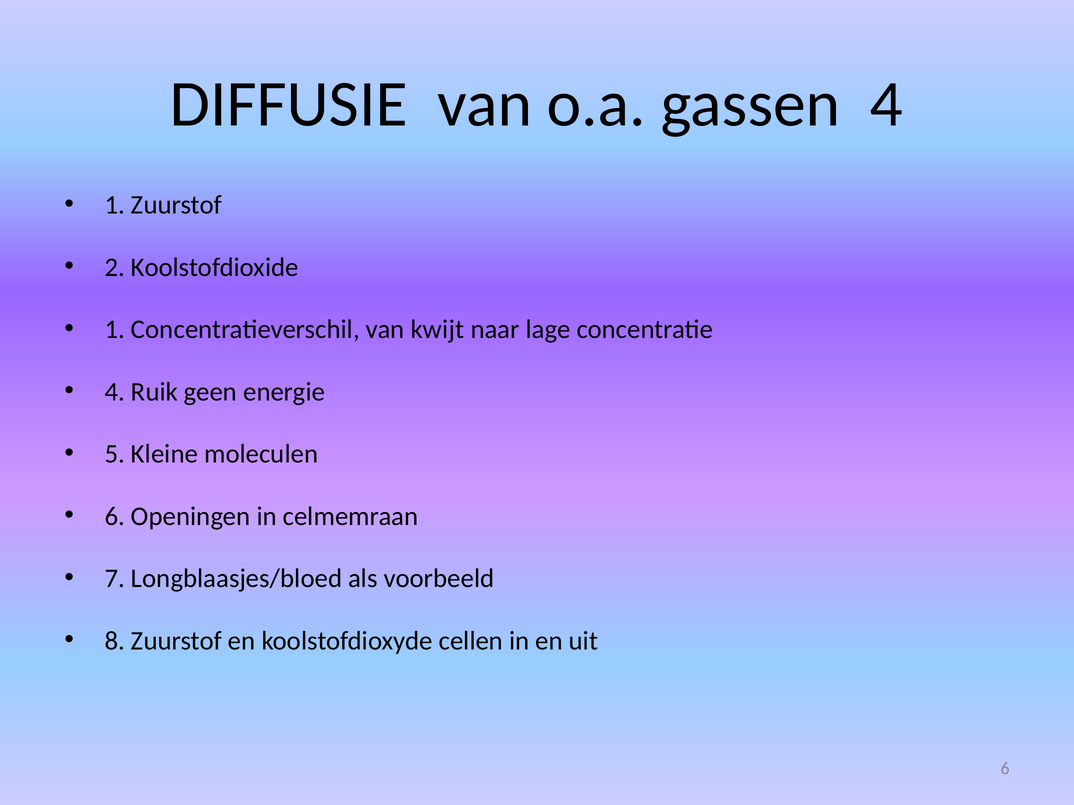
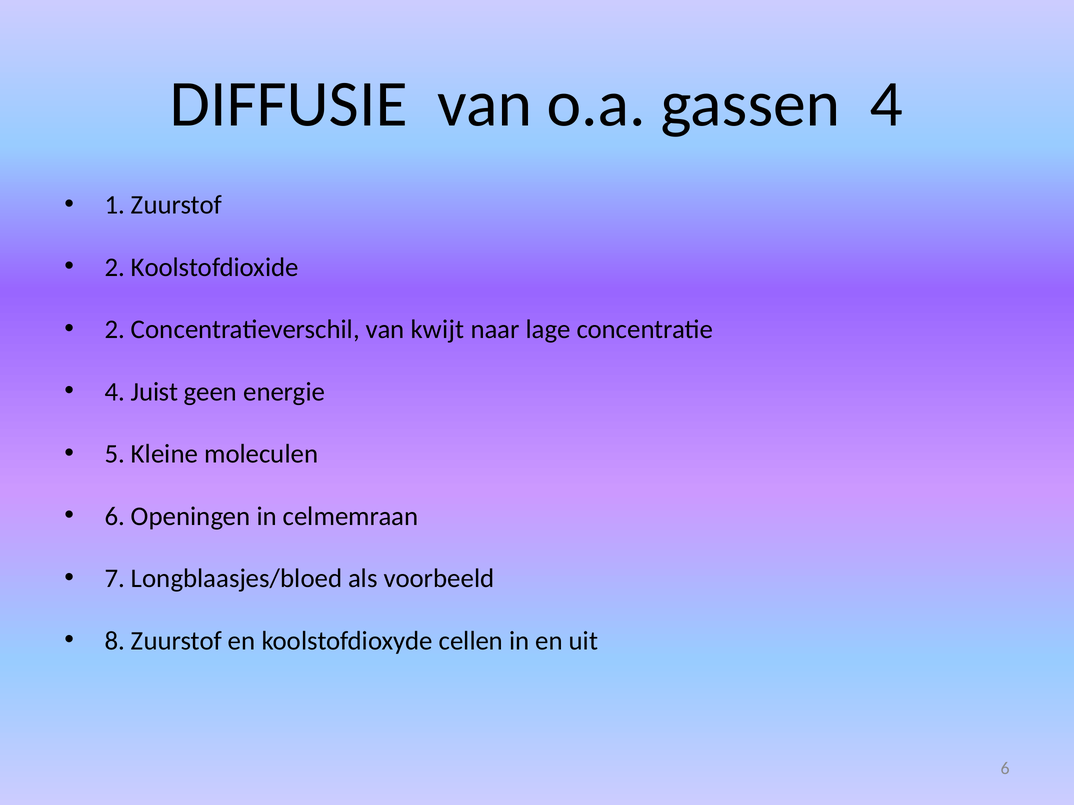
1: 1 -> 2 (115, 330)
Ruik: Ruik -> Juist (155, 392)
